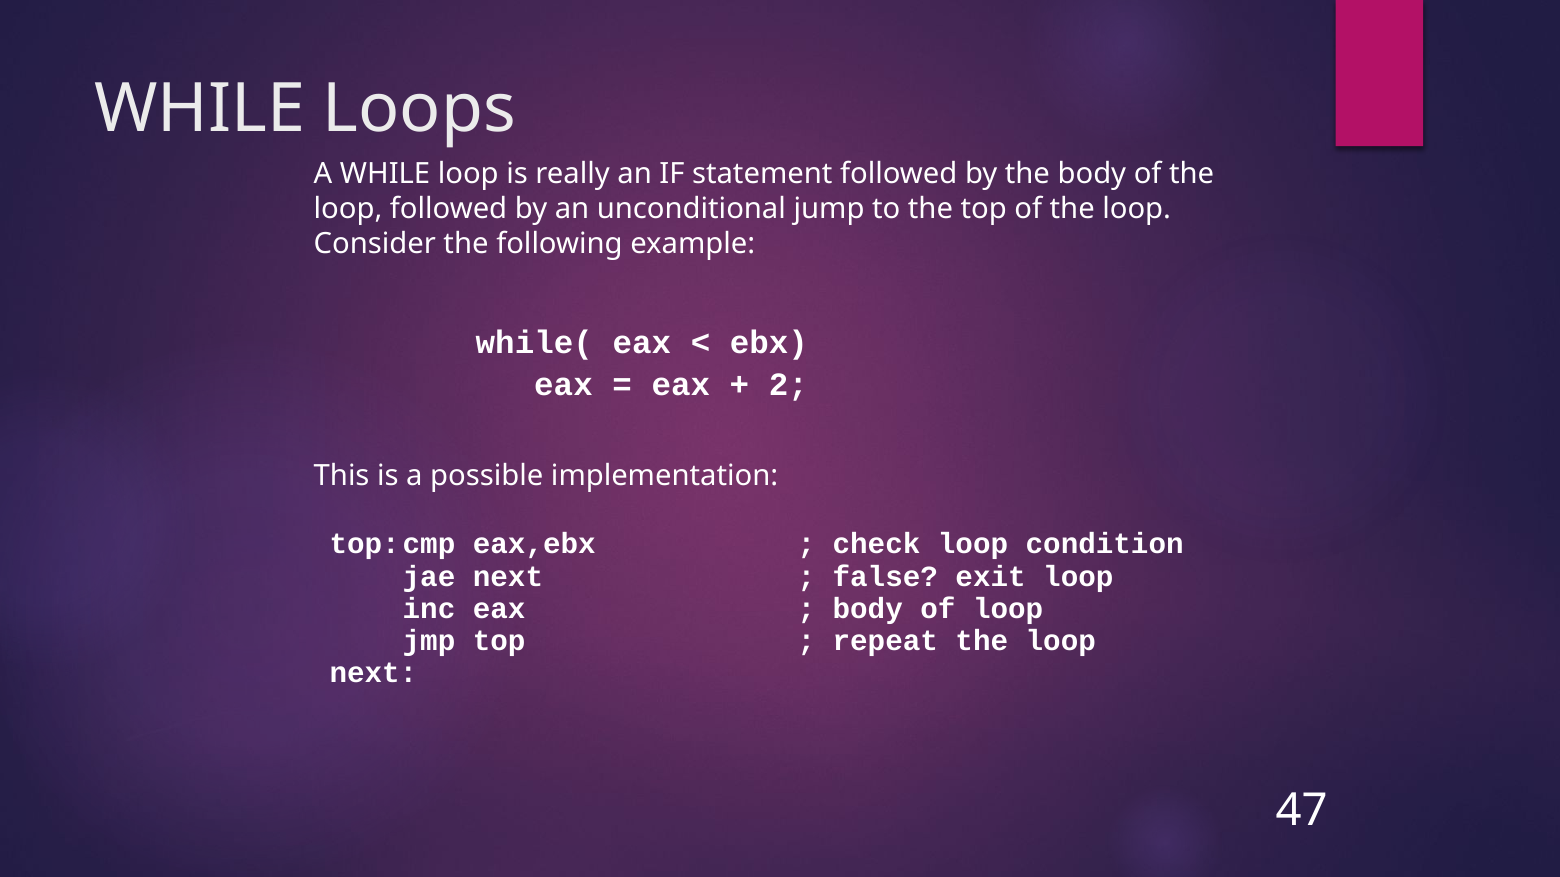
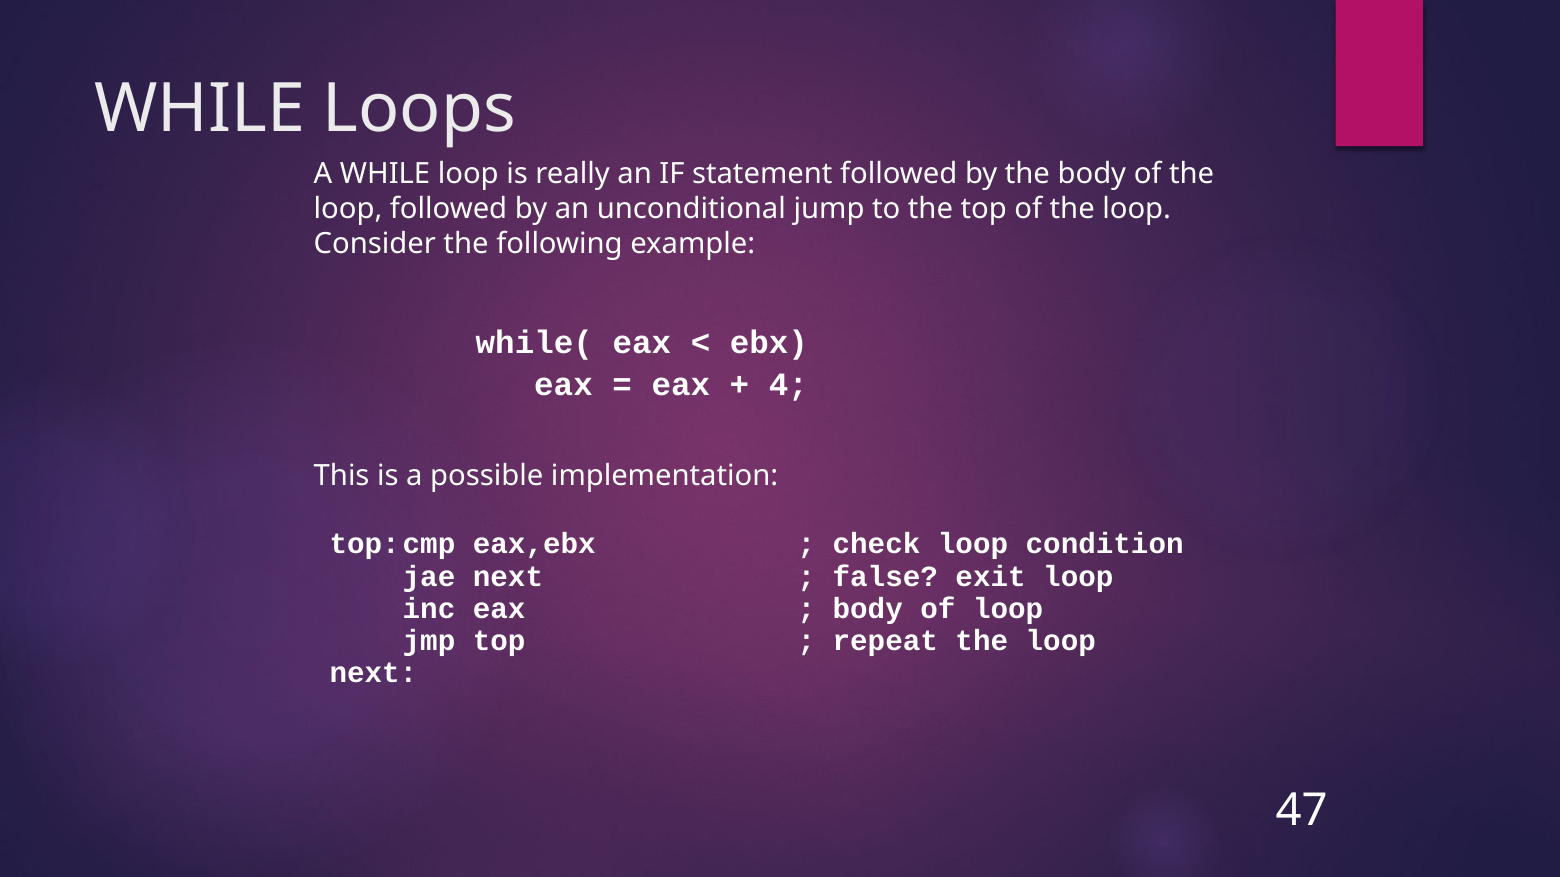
2: 2 -> 4 (788, 385)
